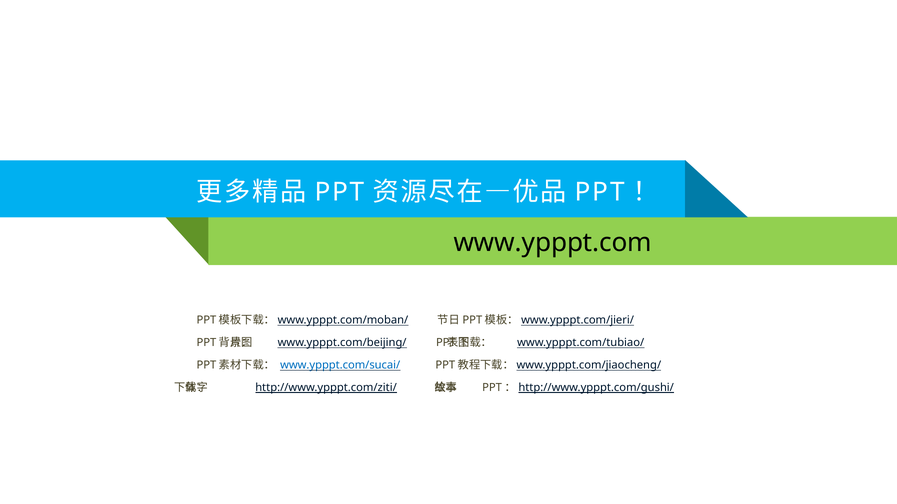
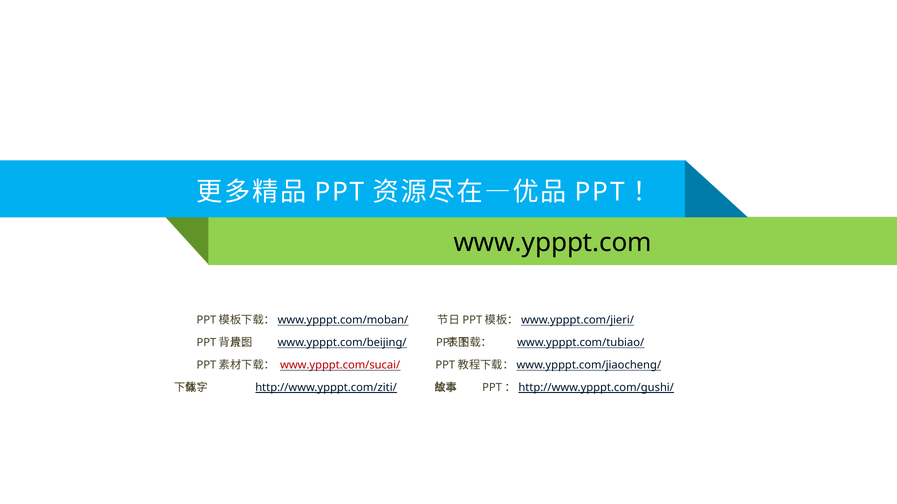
www.ypppt.com/sucai/ colour: blue -> red (340, 365)
